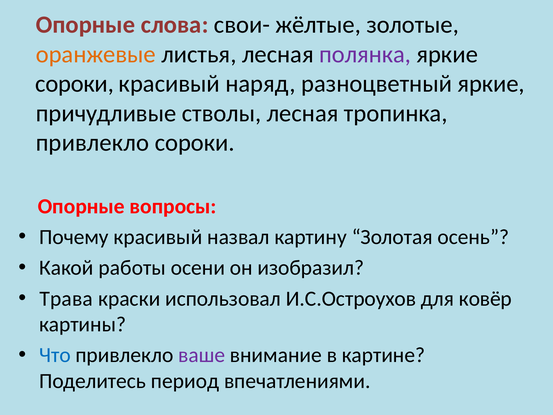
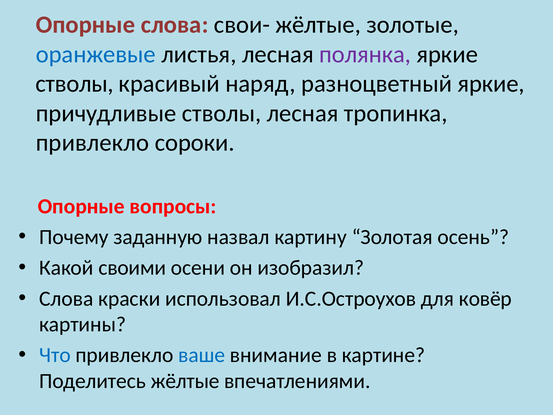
оранжевые colour: orange -> blue (96, 54)
сороки: сороки -> стволы (75, 84)
Почему красивый: красивый -> заданную (158, 237)
работы: работы -> своими (132, 268)
Трава: Трава -> Слова (66, 298)
ваше colour: purple -> blue (202, 355)
Поделитесь период: период -> жёлтые (185, 381)
